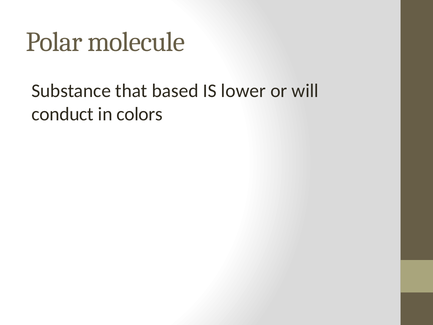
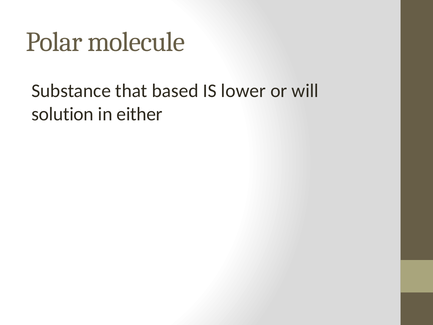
conduct: conduct -> solution (63, 114)
colors: colors -> either (140, 114)
